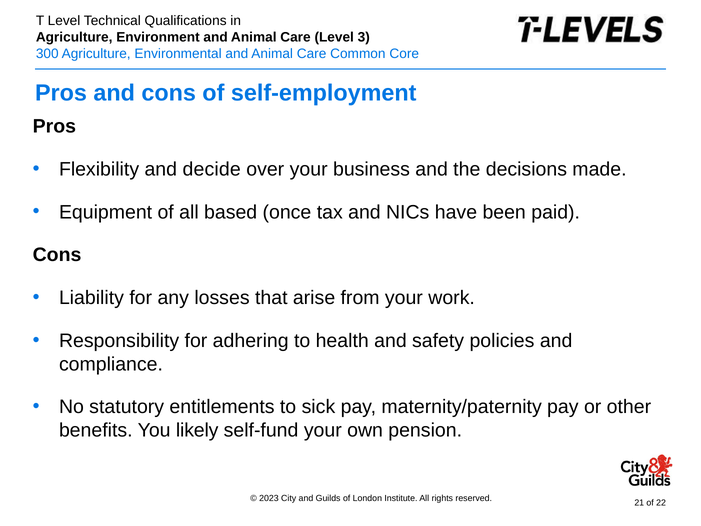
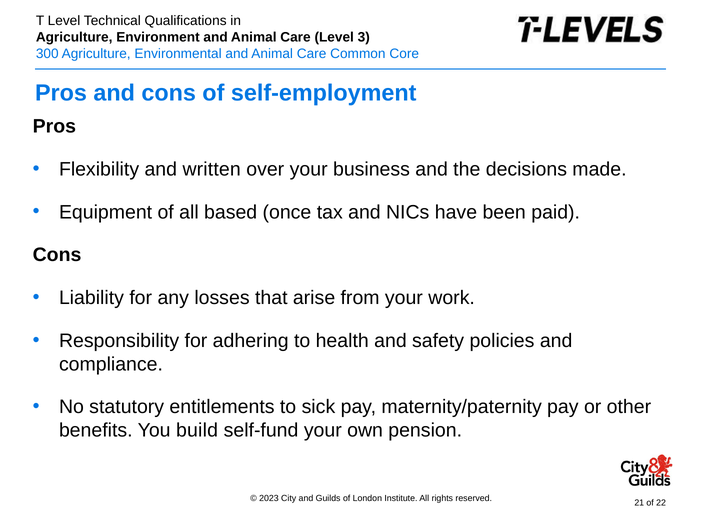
decide: decide -> written (212, 169)
likely: likely -> build (197, 430)
